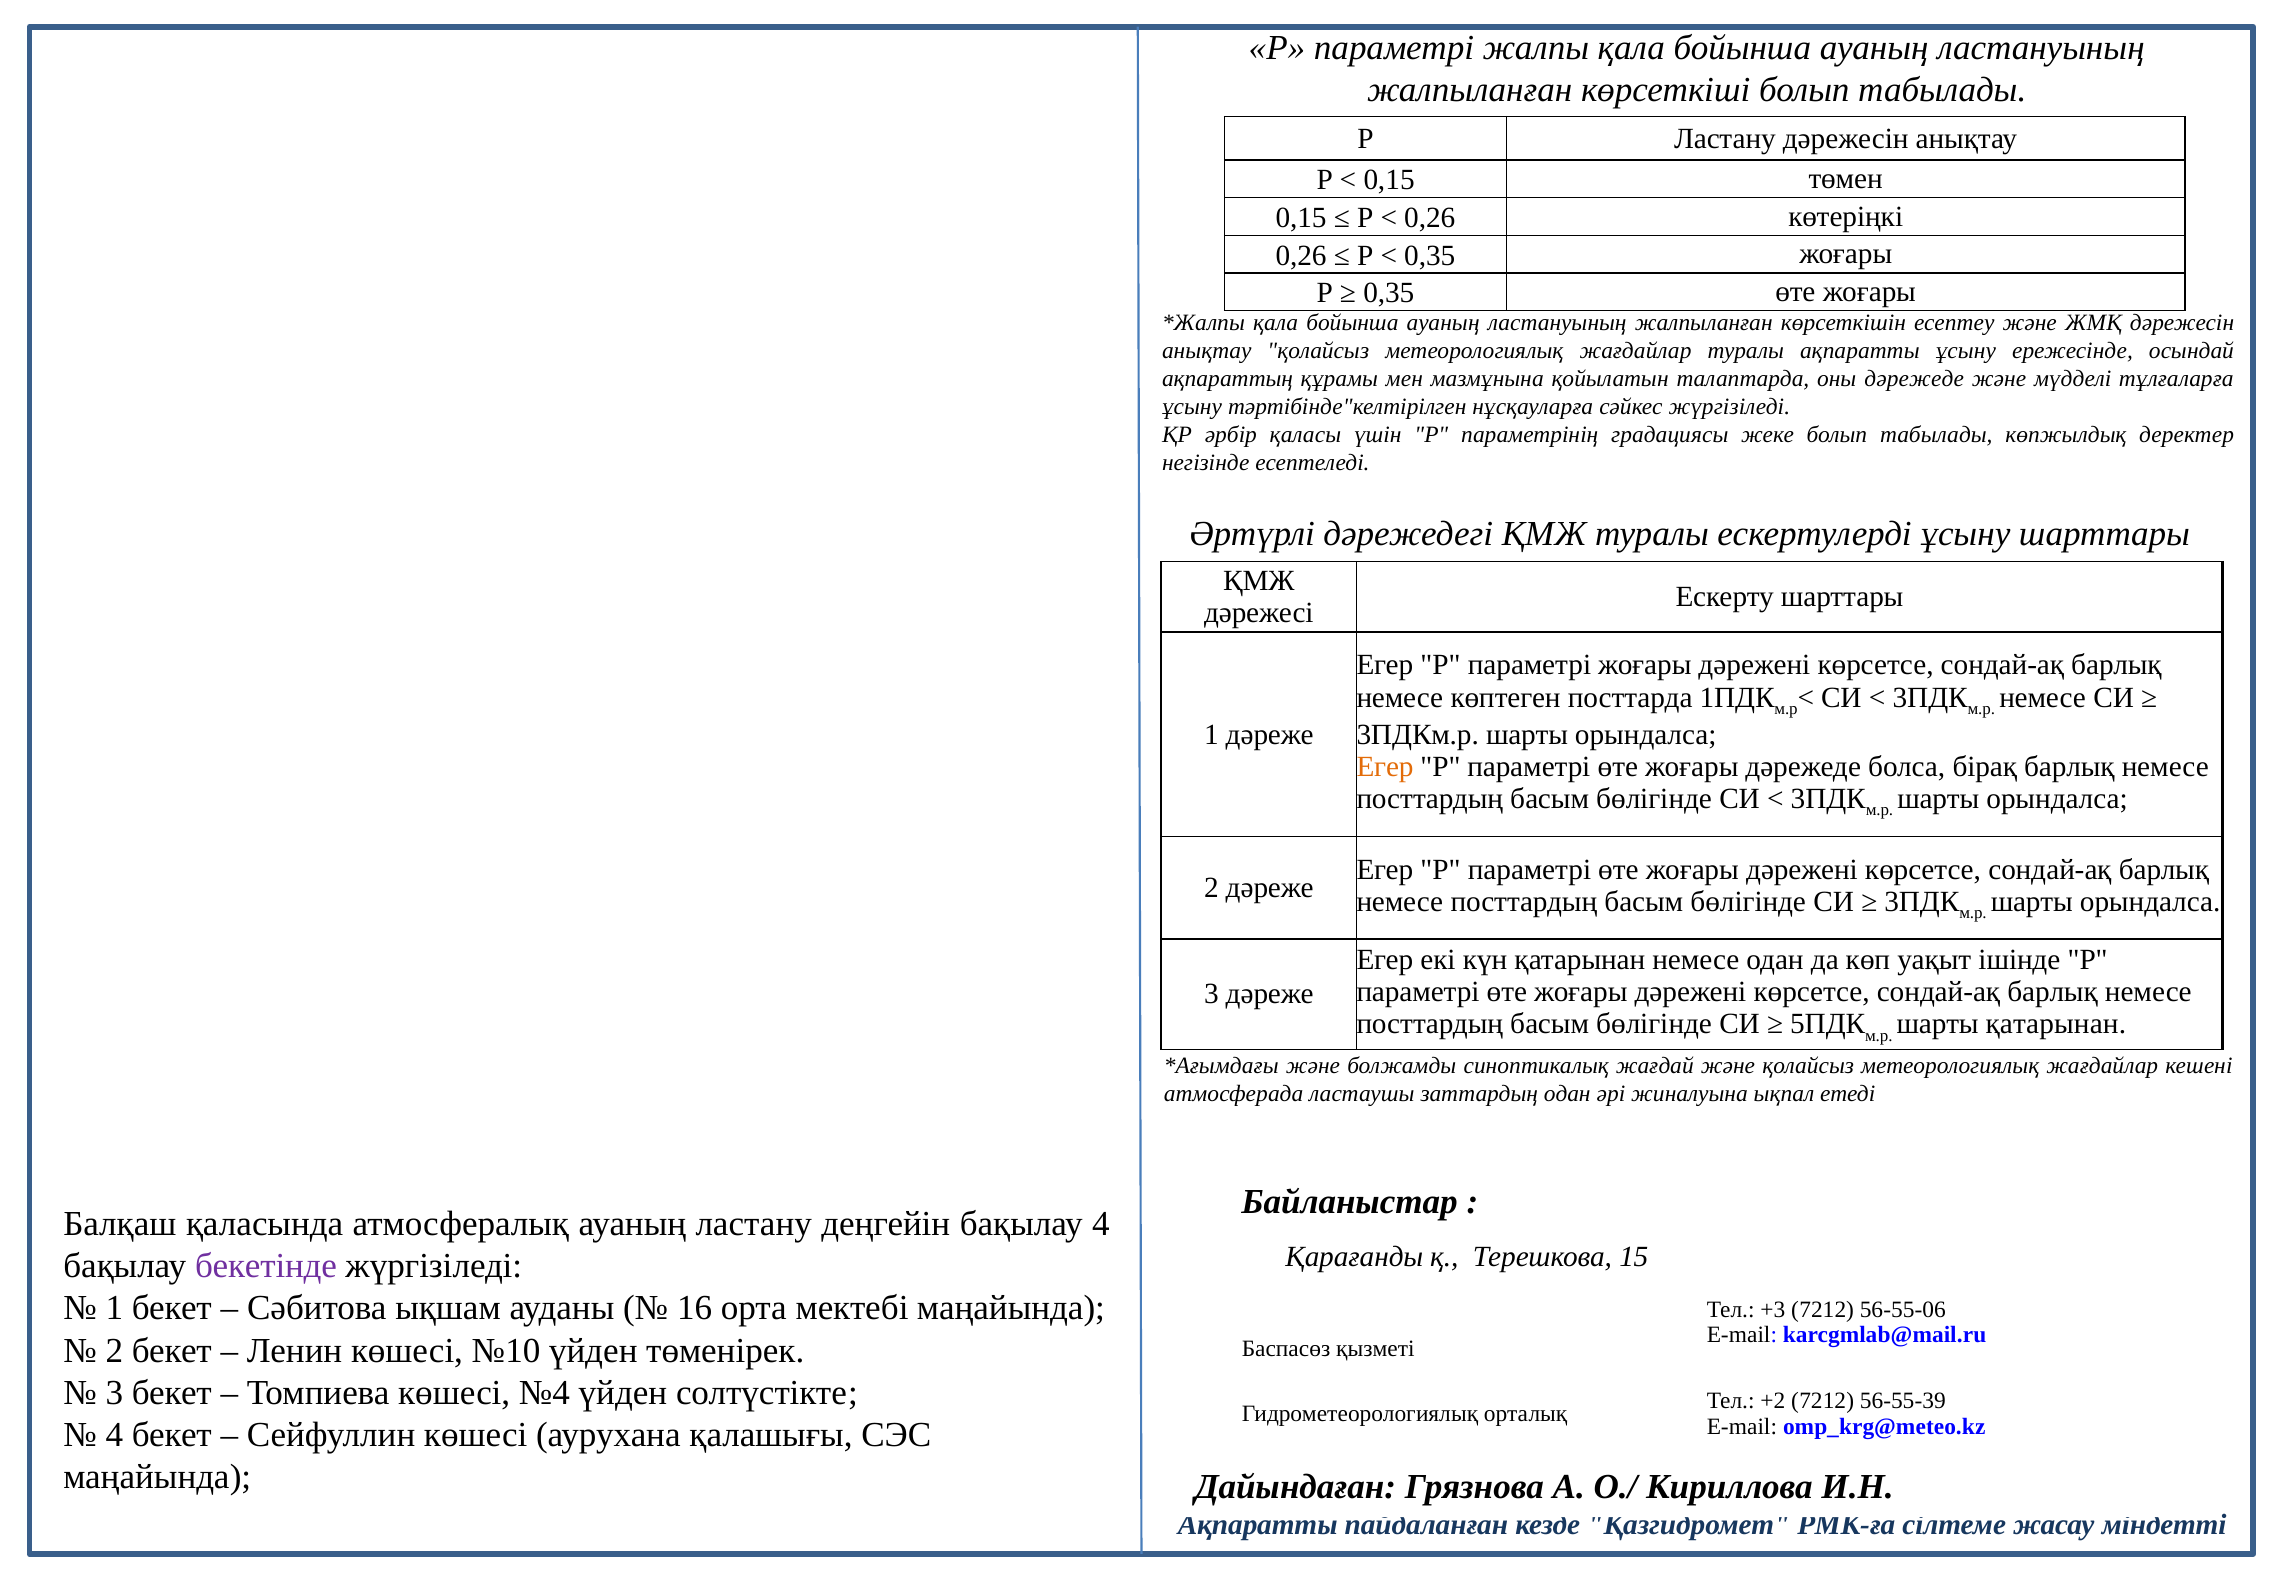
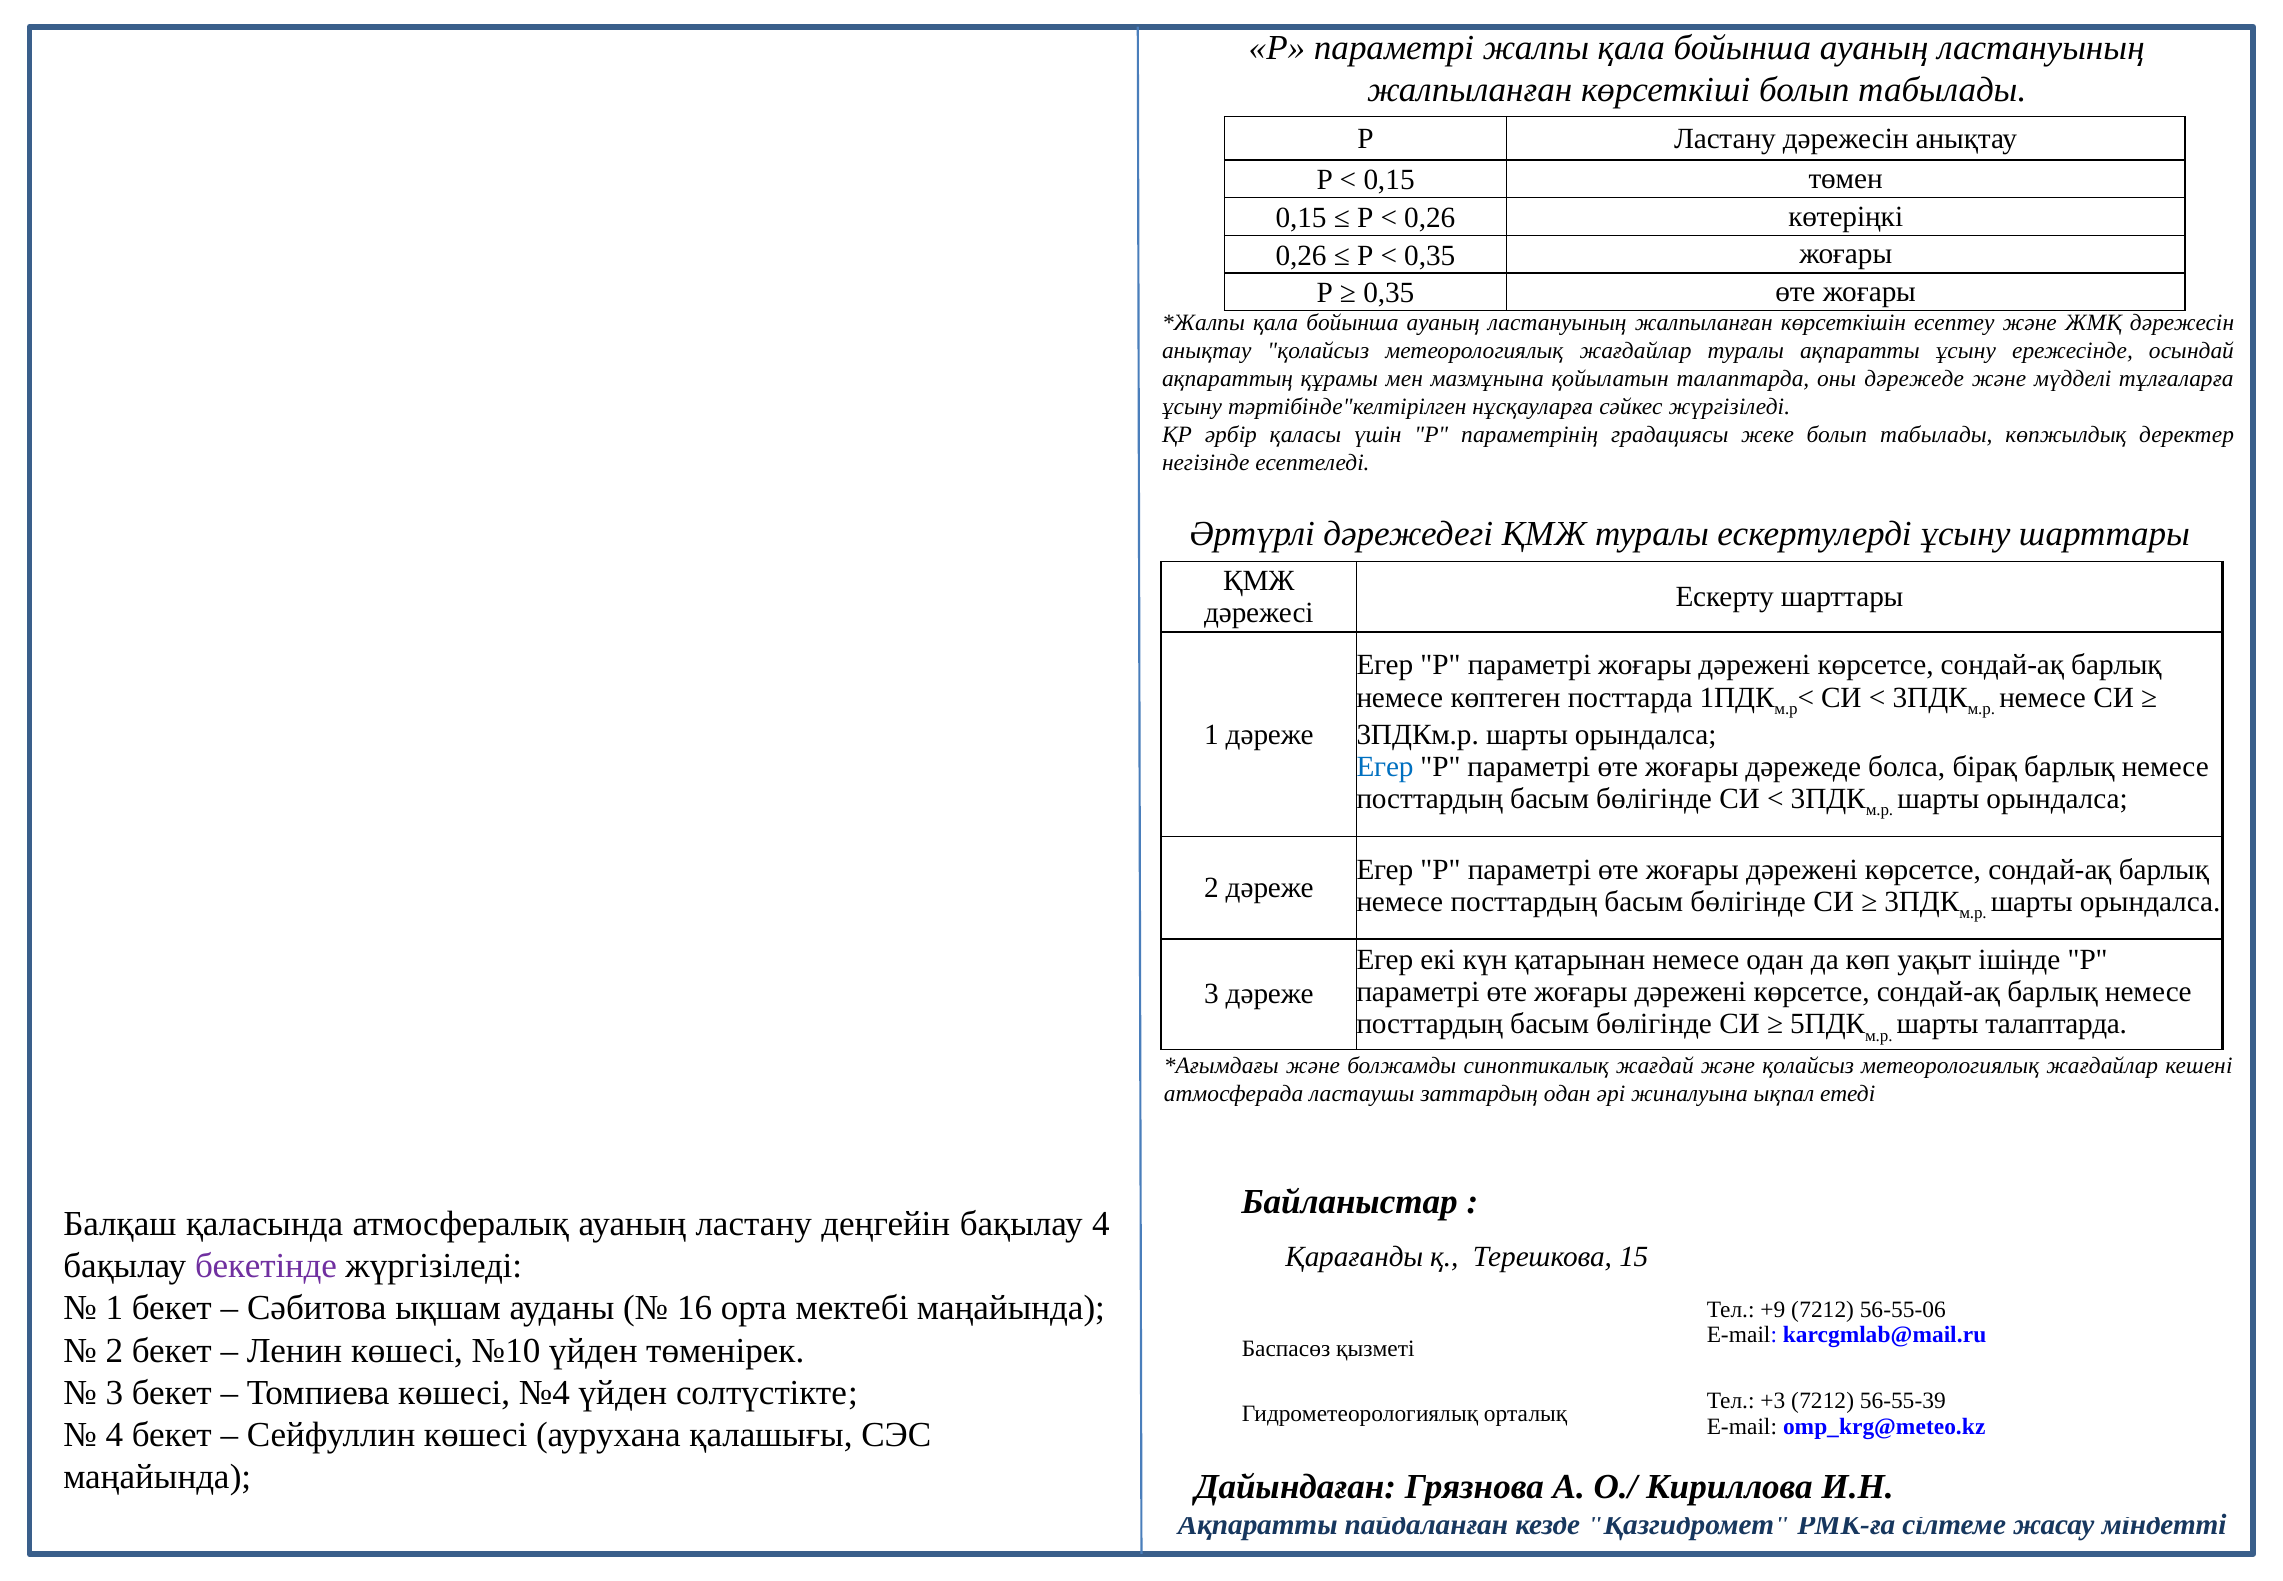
Егер colour: orange -> blue (1385, 766)
шарты қатарынан: қатарынан -> талаптарда (2056, 1024)
+3: +3 -> +9 (1773, 1309)
+2: +2 -> +3 (1773, 1400)
